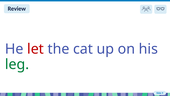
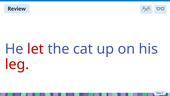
leg colour: green -> red (17, 64)
